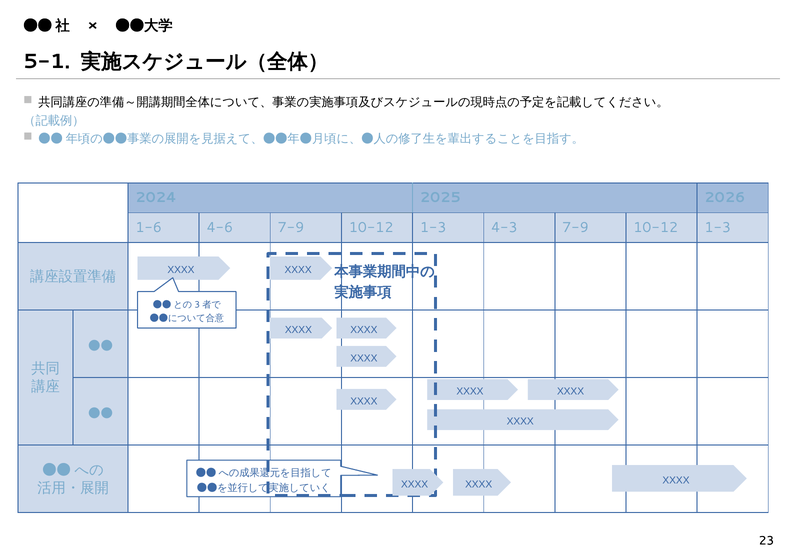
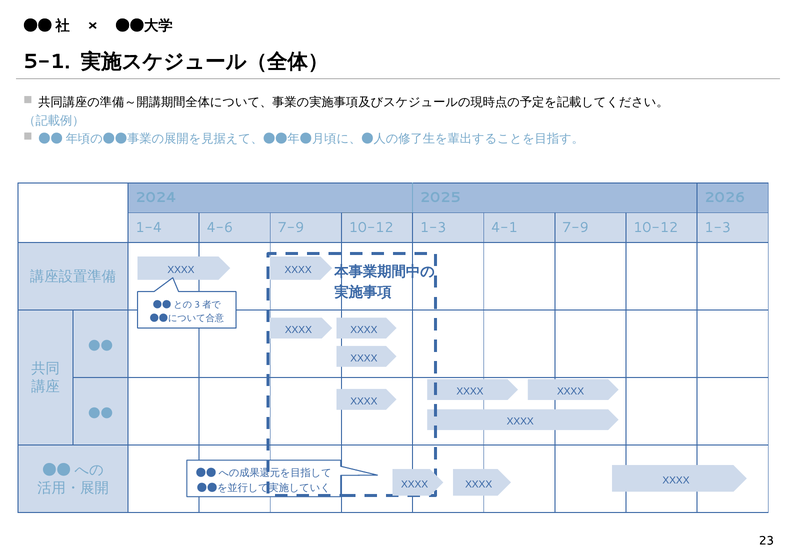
1-6: 1-6 -> 1-4 (149, 227)
4-3: 4-3 -> 4-1 (504, 227)
